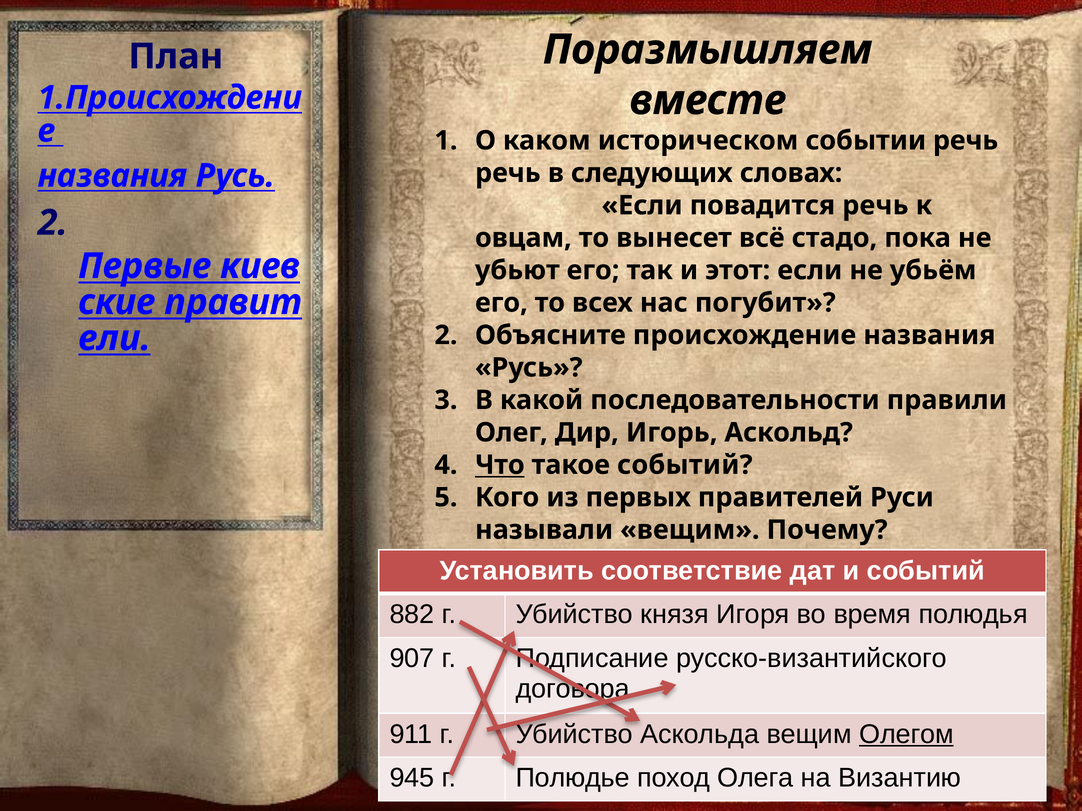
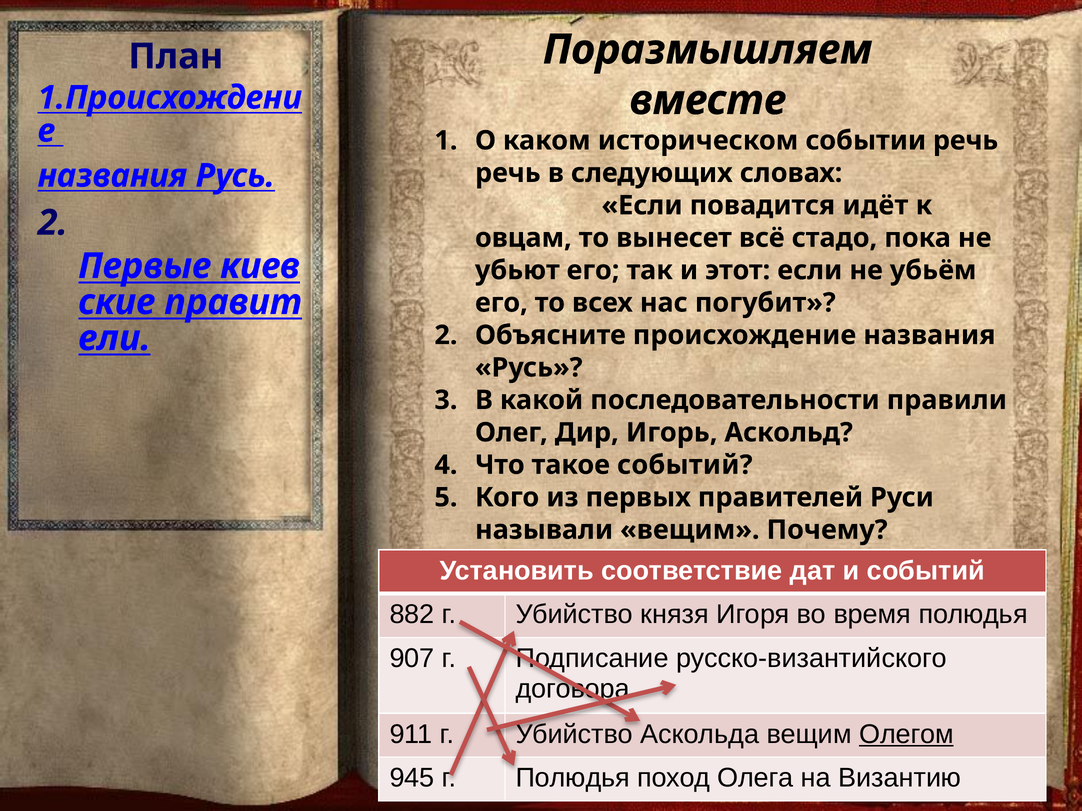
повадится речь: речь -> идёт (875, 206)
Что underline: present -> none (500, 465)
Полюдье: Полюдье -> Полюдья (573, 778)
